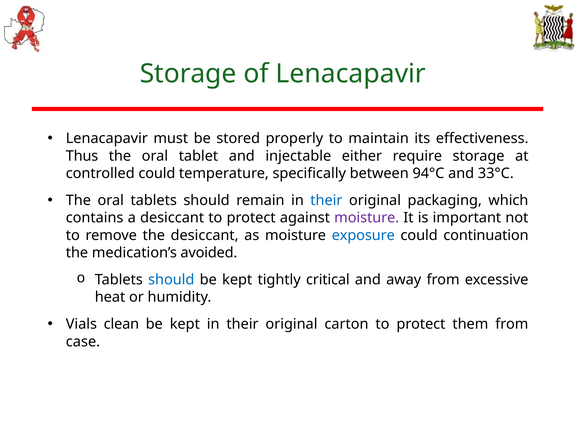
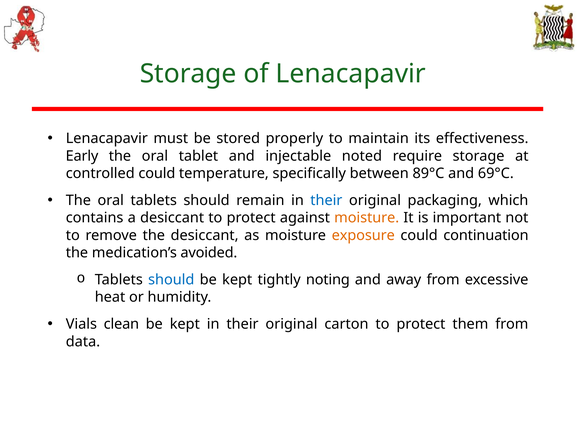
Thus: Thus -> Early (82, 156)
either: either -> noted (362, 156)
94°C: 94°C -> 89°C (428, 173)
33°C: 33°C -> 69°C (496, 173)
moisture colour: purple -> orange (367, 218)
exposure colour: blue -> orange (363, 235)
critical: critical -> noting (328, 280)
case: case -> data (83, 342)
